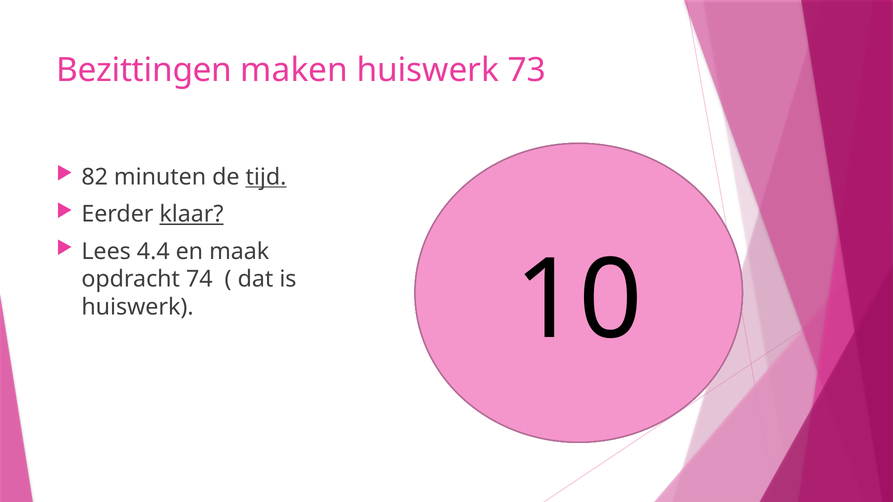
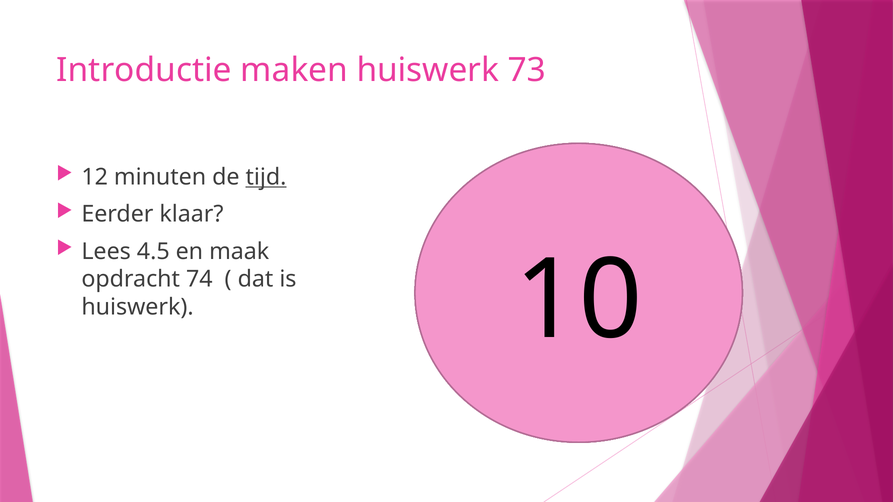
Bezittingen: Bezittingen -> Introductie (144, 70)
82: 82 -> 12 (95, 177)
klaar underline: present -> none (191, 214)
4.4: 4.4 -> 4.5 (153, 252)
